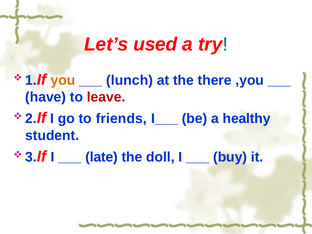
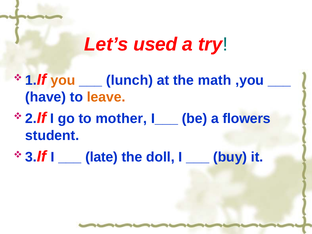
there: there -> math (215, 80)
leave colour: red -> orange (106, 97)
friends: friends -> mother (121, 119)
healthy: healthy -> flowers (247, 119)
